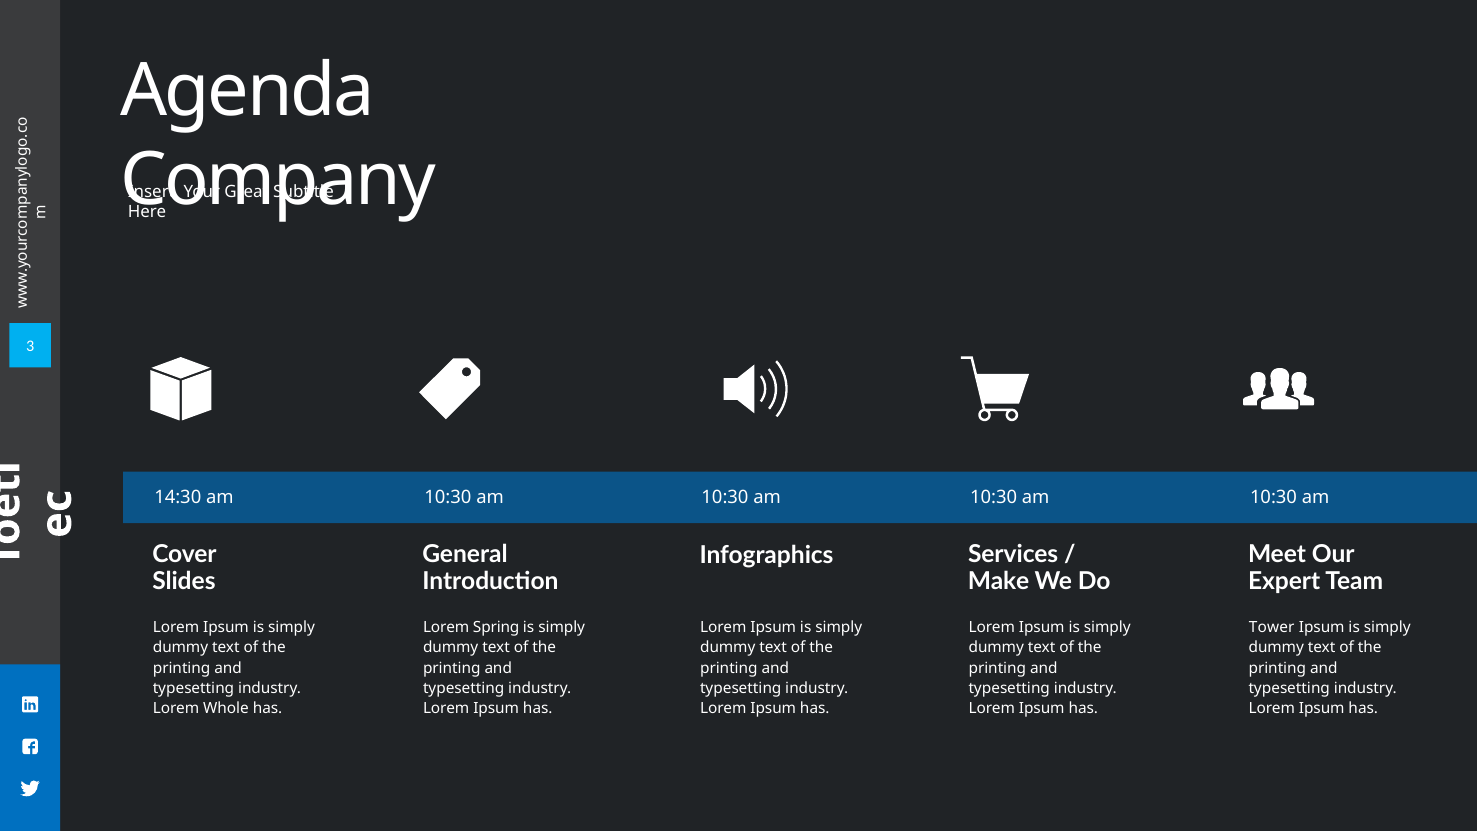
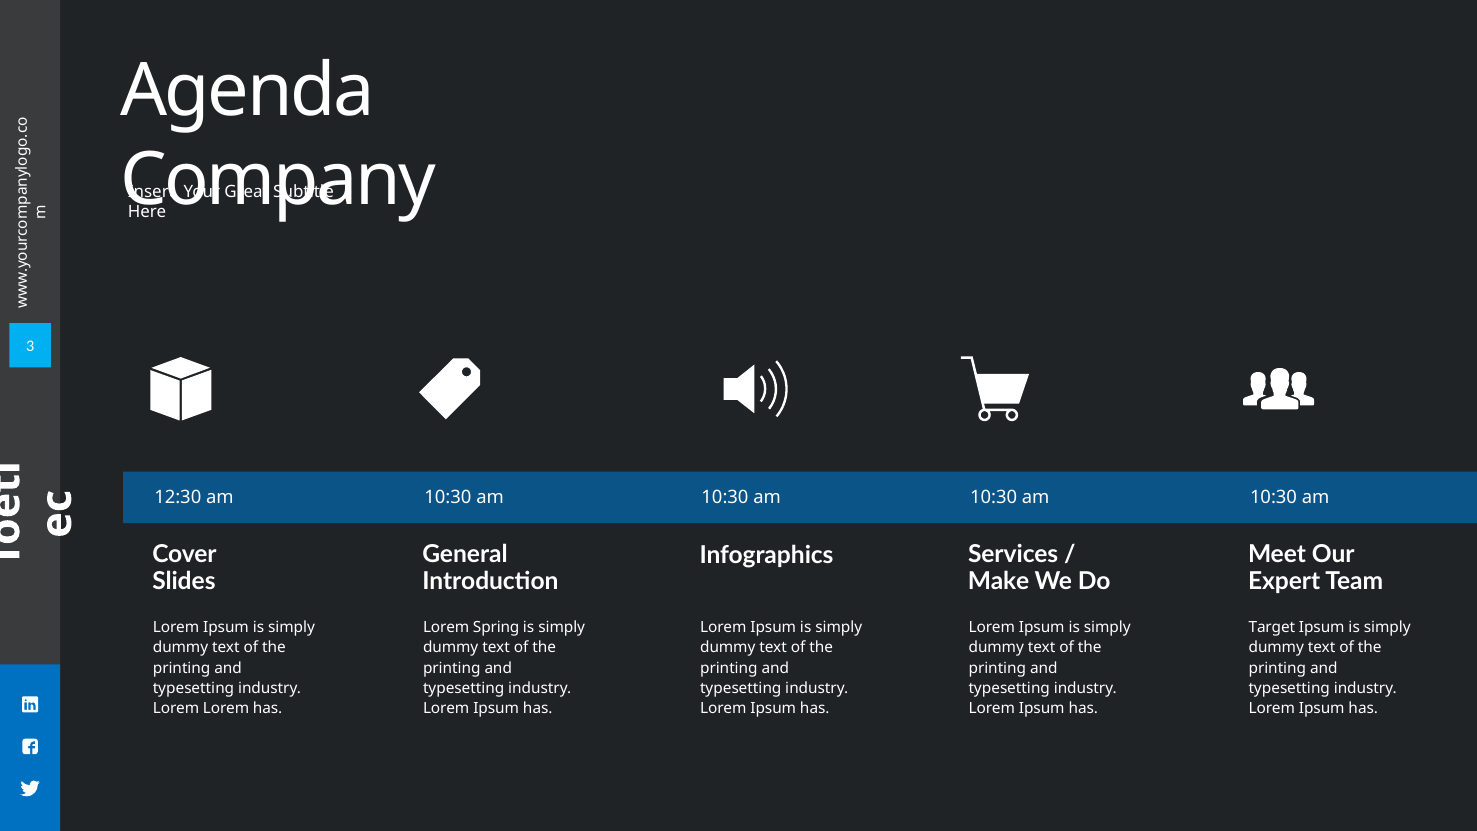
14:30: 14:30 -> 12:30 (178, 497)
Tower: Tower -> Target (1272, 627)
Lorem Whole: Whole -> Lorem (226, 708)
